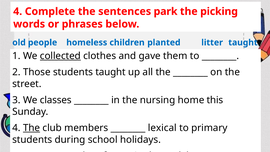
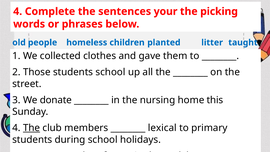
sentences park: park -> your (166, 11)
collected underline: present -> none (60, 56)
students taught: taught -> school (110, 72)
classes: classes -> donate (56, 100)
